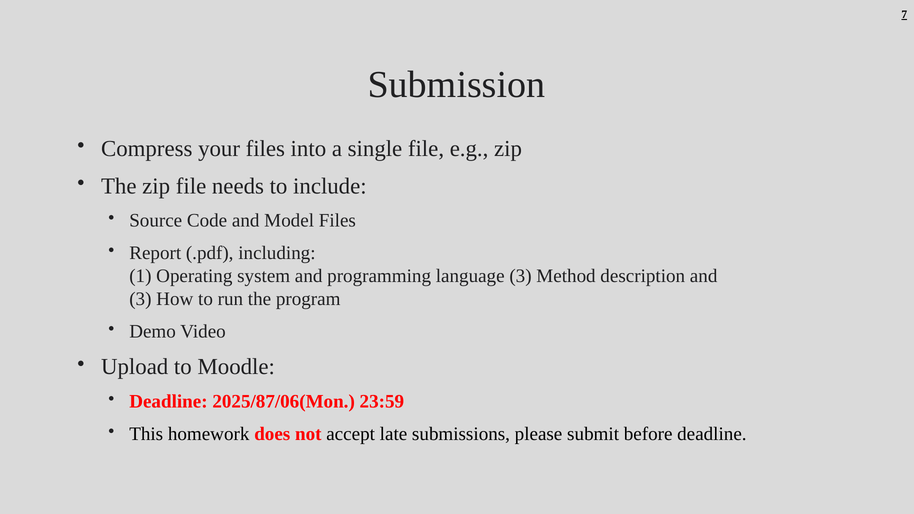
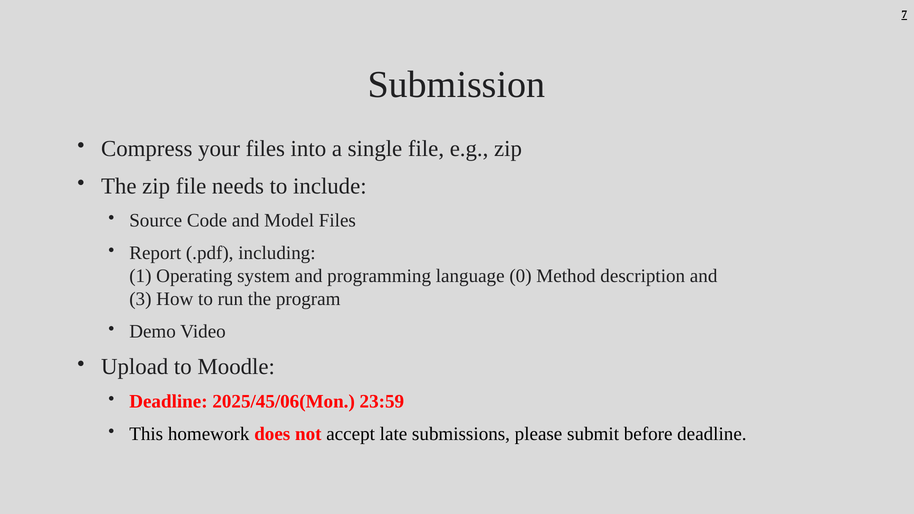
language 3: 3 -> 0 (520, 276)
2025/87/06(Mon: 2025/87/06(Mon -> 2025/45/06(Mon (284, 401)
